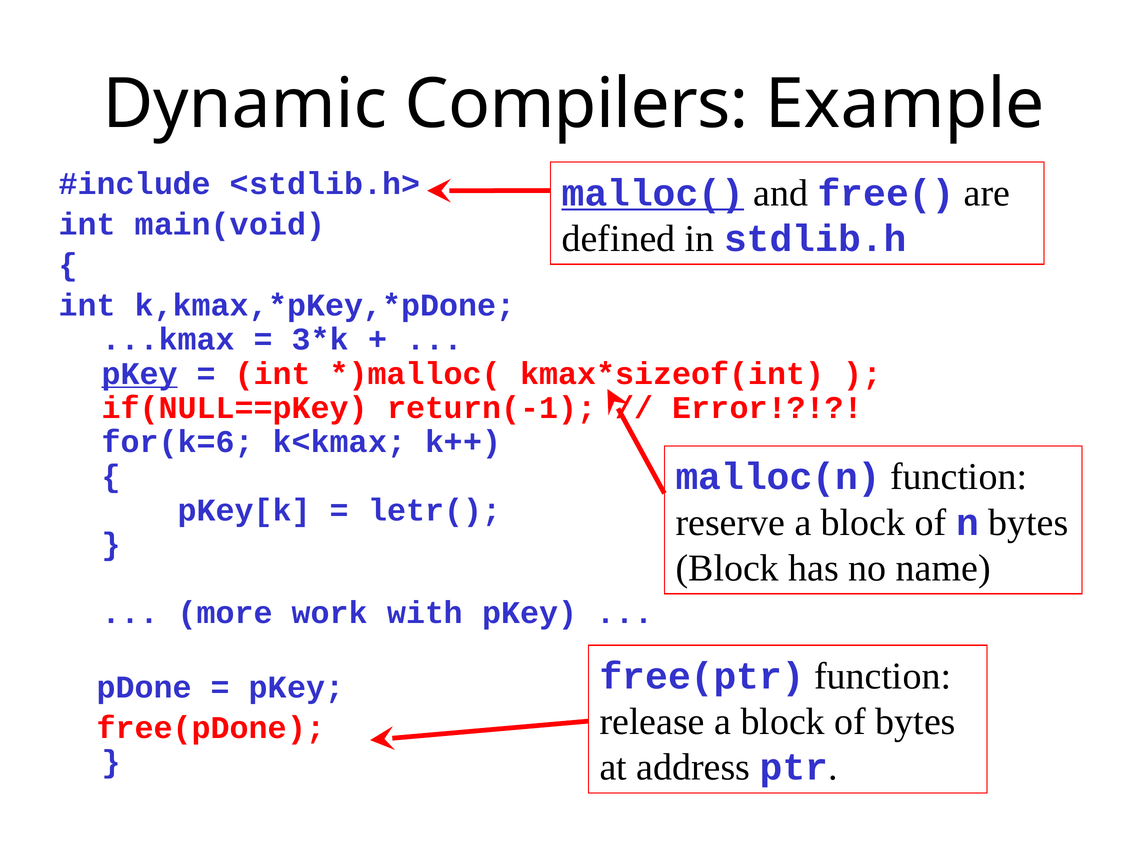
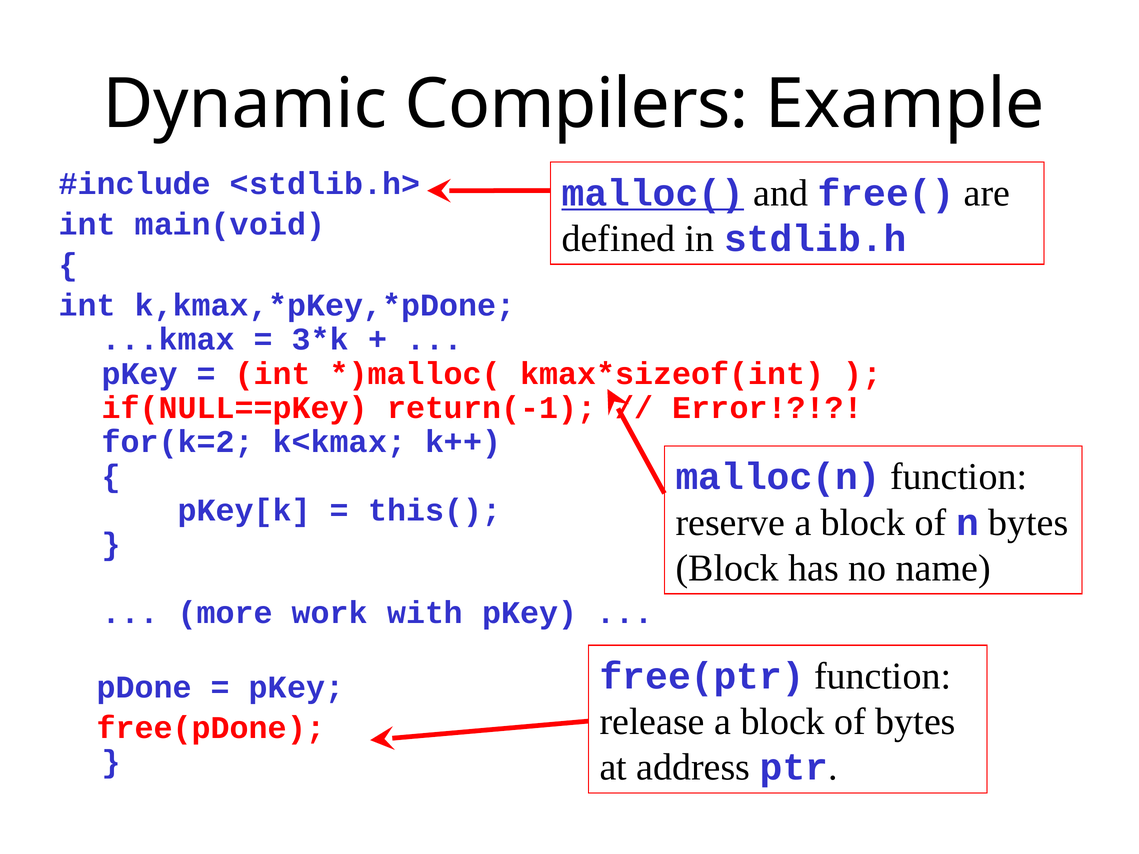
pKey underline: present -> none (140, 374)
for(k=6: for(k=6 -> for(k=2 (178, 442)
letr(: letr( -> this( (435, 510)
